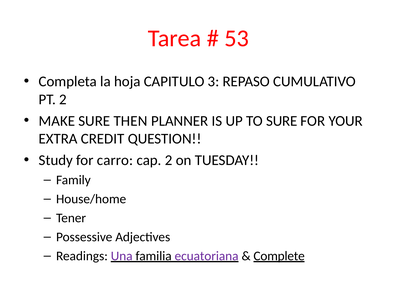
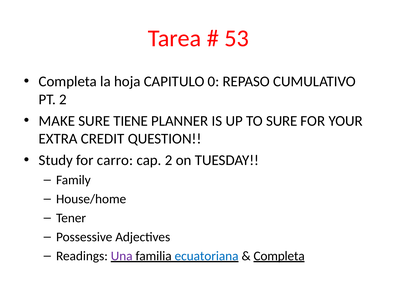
3: 3 -> 0 (213, 81)
THEN: THEN -> TIENE (131, 121)
ecuatoriana colour: purple -> blue (207, 256)
Complete: Complete -> Completa (279, 256)
